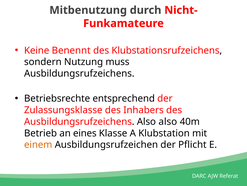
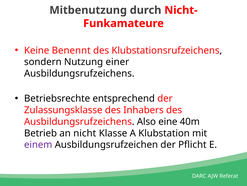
muss: muss -> einer (117, 62)
Also also: also -> eine (168, 121)
eines: eines -> nicht (85, 133)
einem colour: orange -> purple (38, 144)
